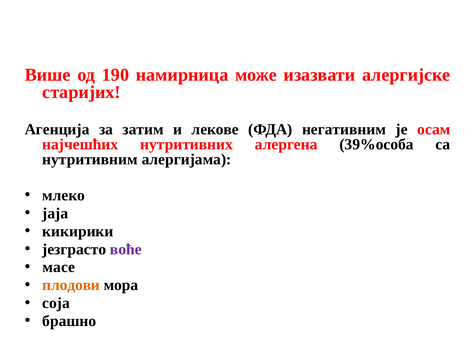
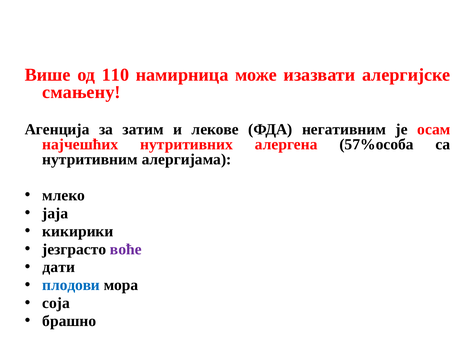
190: 190 -> 110 (116, 75)
старијих: старијих -> смањену (81, 92)
39%особа: 39%особа -> 57%особа (377, 145)
масе: масе -> дати (59, 268)
плодови colour: orange -> blue (71, 286)
